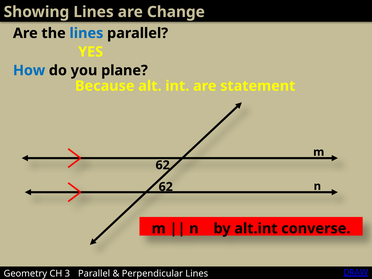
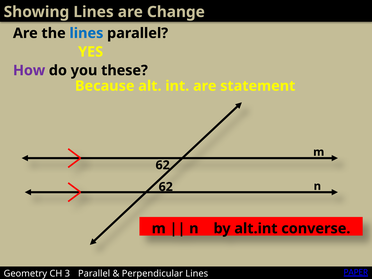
How colour: blue -> purple (29, 70)
plane: plane -> these (124, 70)
DRAW: DRAW -> PAPER (356, 272)
